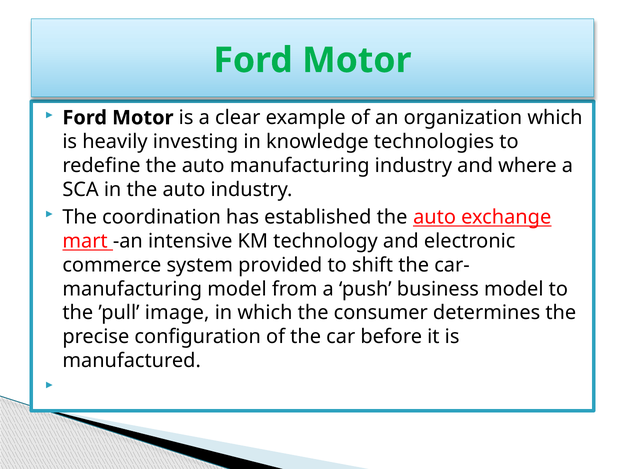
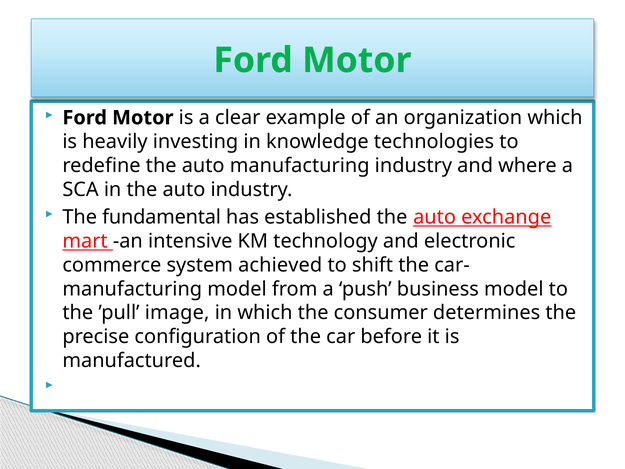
coordination: coordination -> fundamental (162, 217)
provided: provided -> achieved (280, 265)
